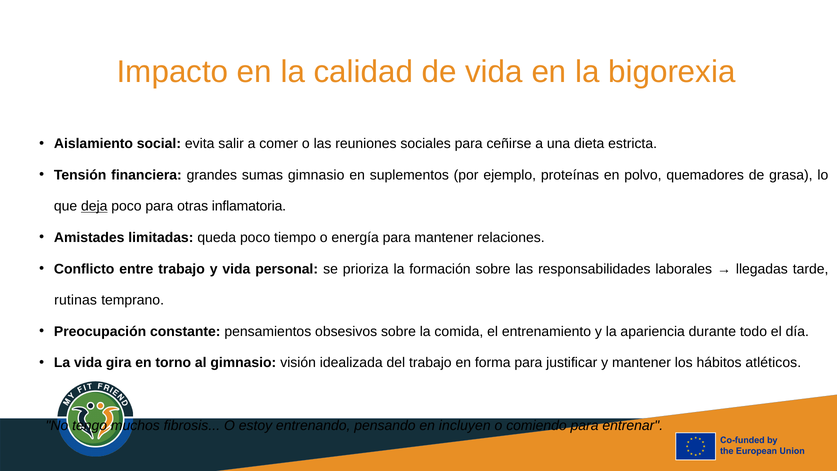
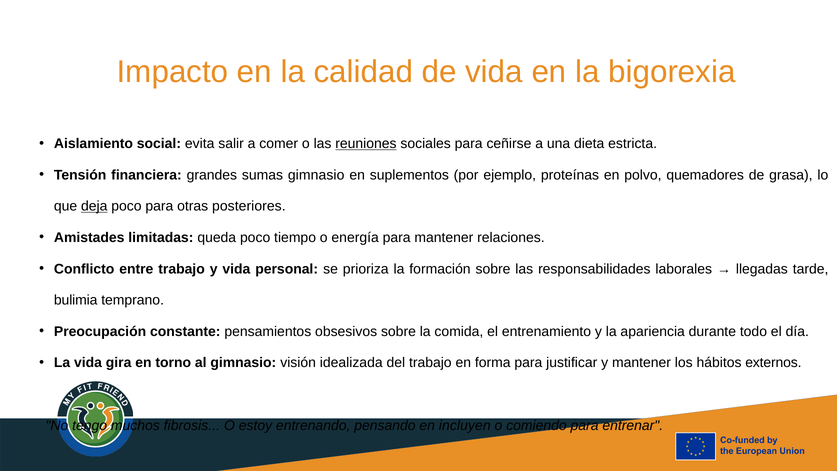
reuniones underline: none -> present (366, 144)
inflamatoria: inflamatoria -> posteriores (249, 206)
rutinas: rutinas -> bulimia (76, 300)
atléticos: atléticos -> externos (773, 363)
